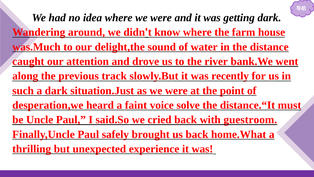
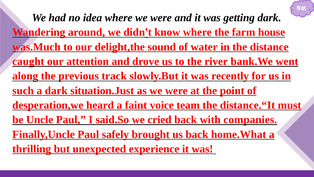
solve: solve -> team (188, 105)
guestroom: guestroom -> companies (250, 119)
